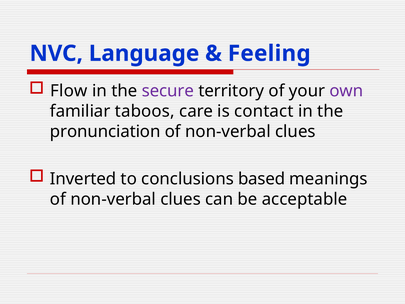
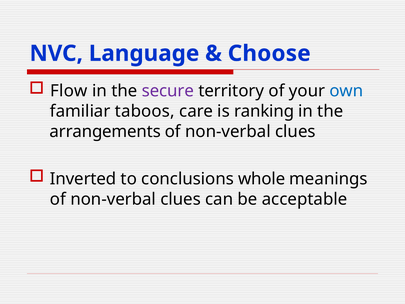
Feeling: Feeling -> Choose (269, 53)
own colour: purple -> blue (346, 91)
contact: contact -> ranking (264, 111)
pronunciation: pronunciation -> arrangements (105, 131)
based: based -> whole (262, 179)
